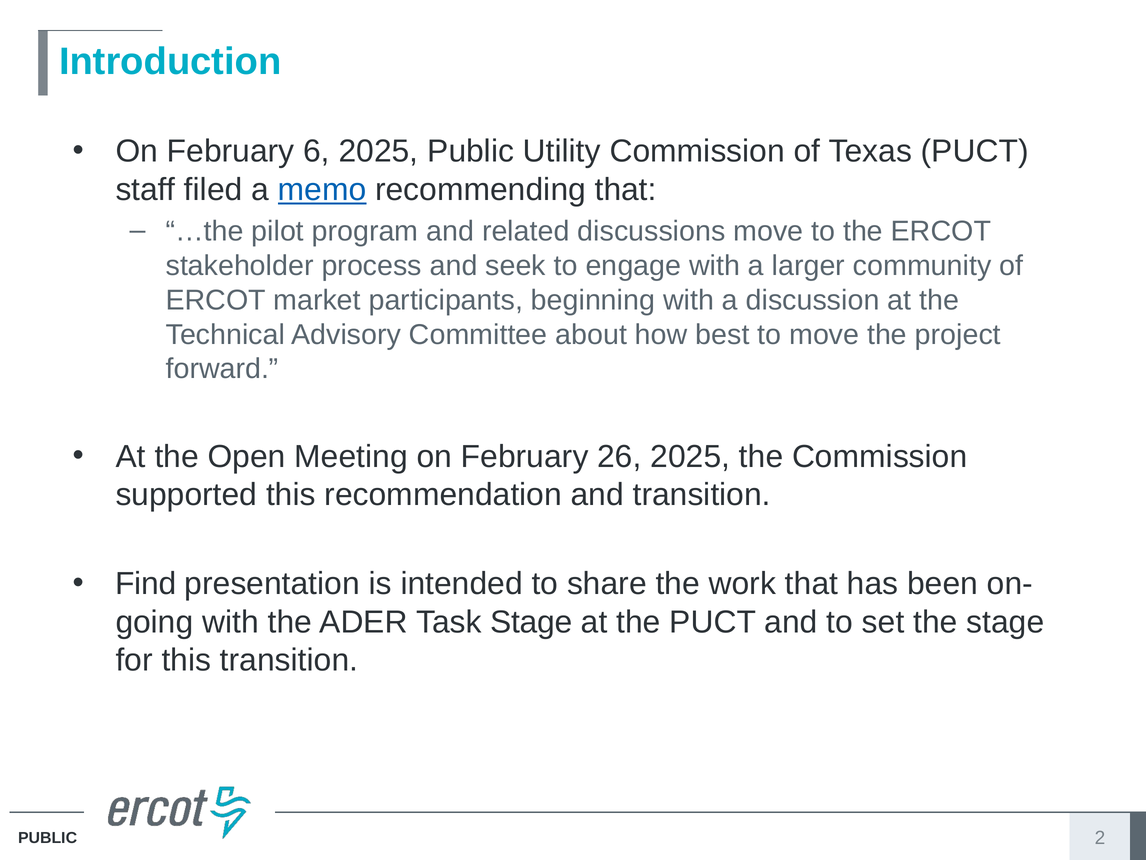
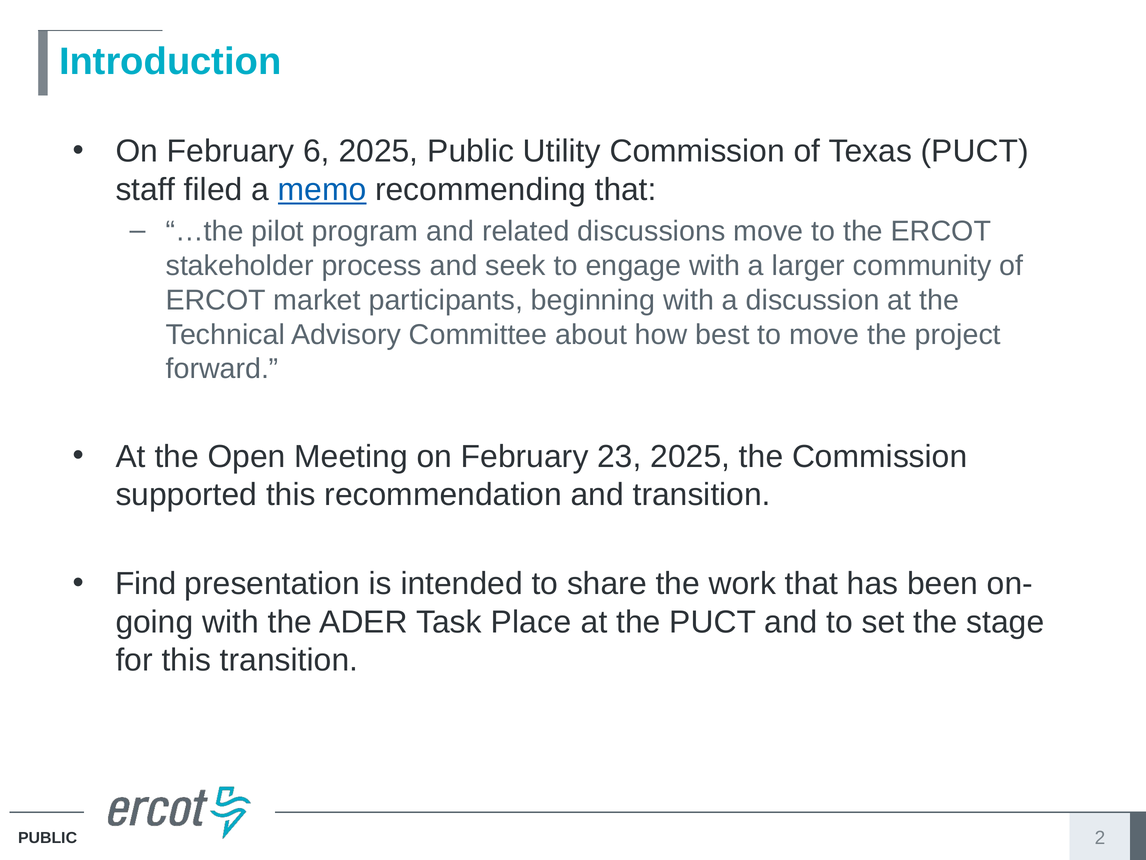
26: 26 -> 23 (619, 456)
Task Stage: Stage -> Place (531, 622)
